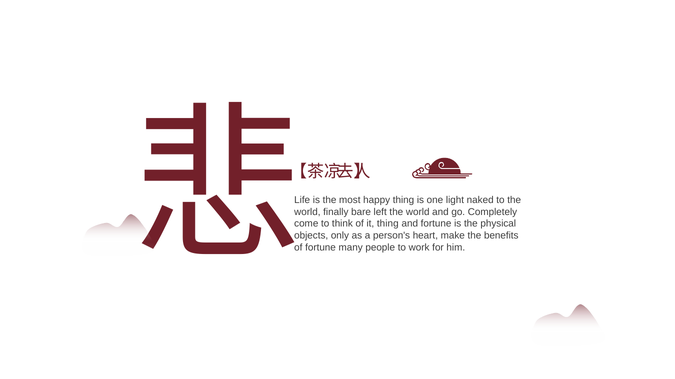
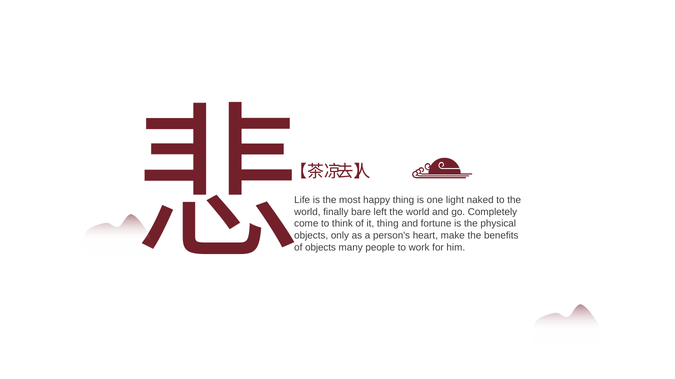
fortune: fortune -> objects (321, 248)
